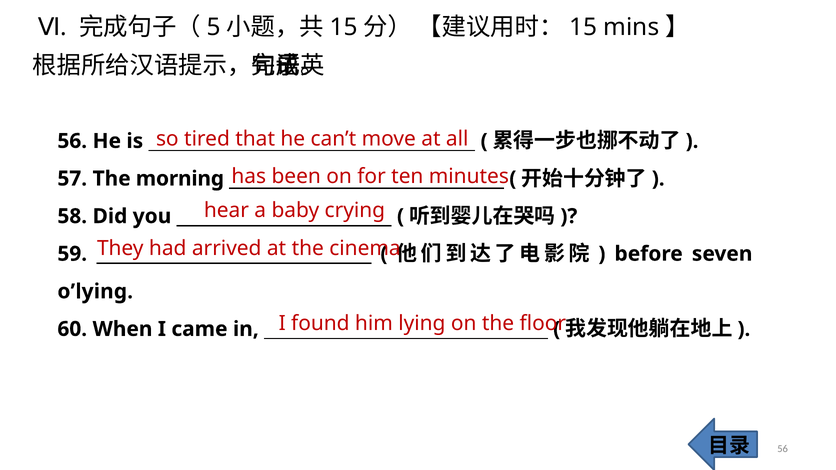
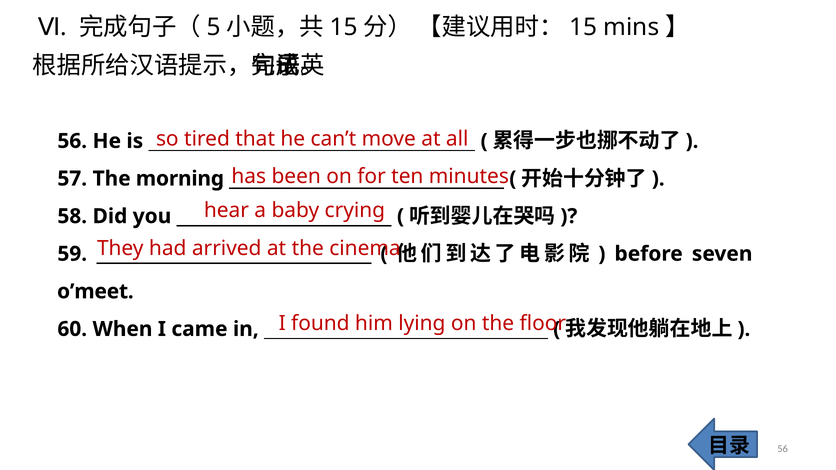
o’lying: o’lying -> o’meet (95, 292)
